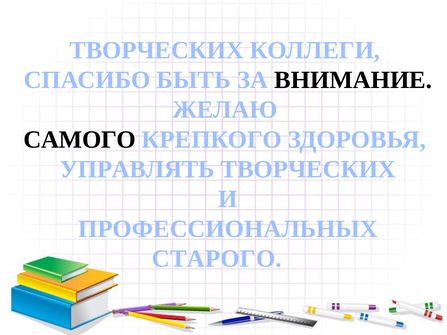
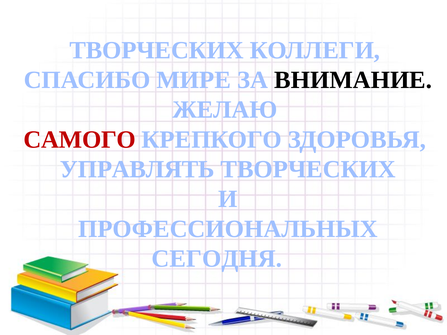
БЫТЬ: БЫТЬ -> МИРЕ (194, 80)
САМОГО colour: black -> red (80, 140)
СТАРОГО: СТАРОГО -> СЕГОДНЯ (217, 259)
